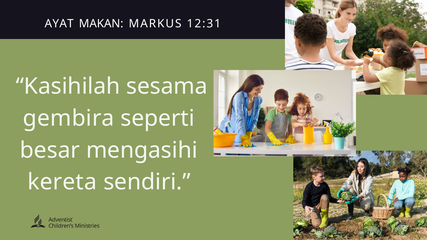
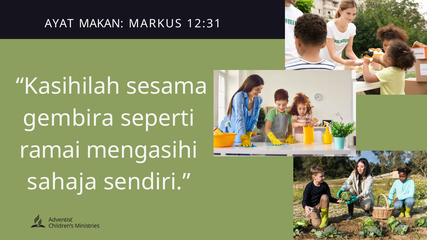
besar: besar -> ramai (50, 150)
kereta: kereta -> sahaja (62, 182)
